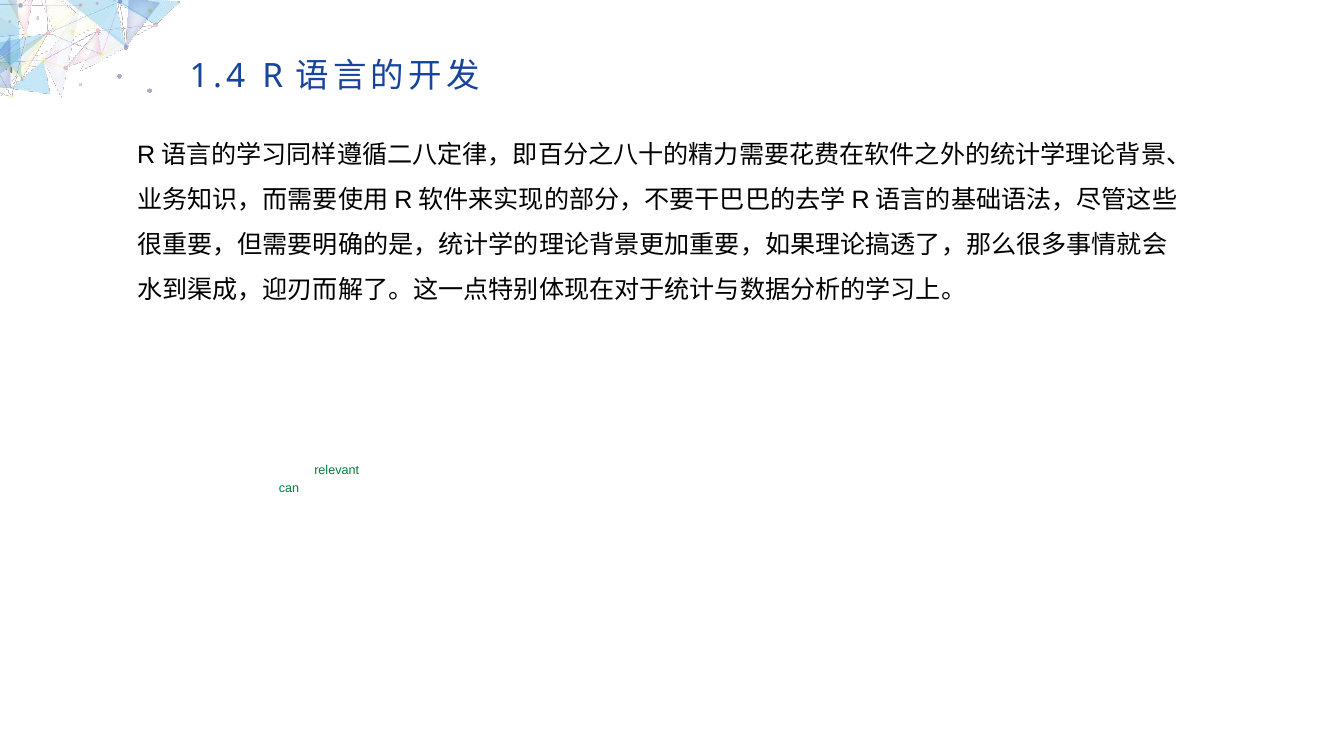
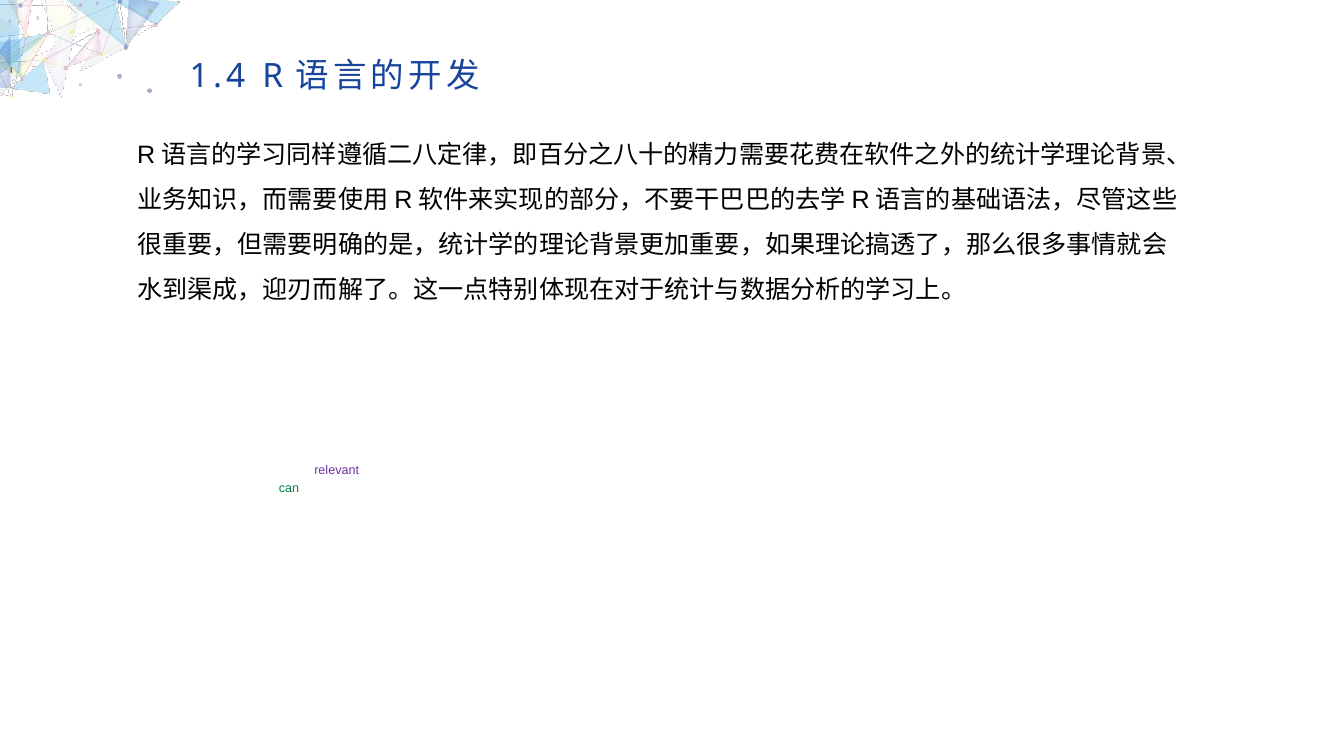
relevant colour: green -> purple (337, 470)
